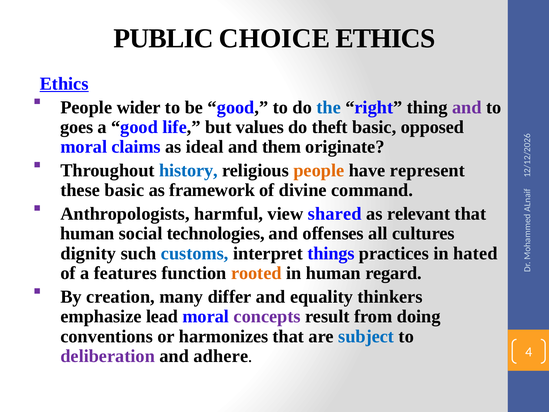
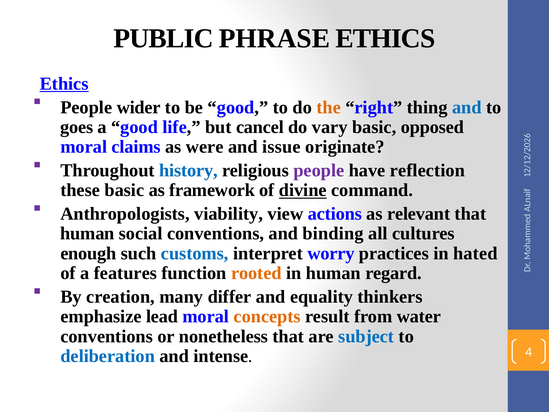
CHOICE: CHOICE -> PHRASE (274, 39)
the colour: blue -> orange (329, 107)
and colour: purple -> blue (467, 107)
values: values -> cancel (260, 127)
theft: theft -> vary (330, 127)
ideal: ideal -> were (205, 147)
them: them -> issue (281, 147)
people colour: orange -> purple (319, 170)
represent: represent -> reflection (427, 170)
divine underline: none -> present (303, 190)
harmful: harmful -> viability (229, 214)
shared: shared -> actions (335, 214)
social technologies: technologies -> conventions (216, 233)
offenses: offenses -> binding (333, 233)
dignity: dignity -> enough (88, 253)
things: things -> worry (331, 253)
concepts colour: purple -> orange (267, 316)
doing: doing -> water (419, 316)
harmonizes: harmonizes -> nonetheless (223, 336)
deliberation colour: purple -> blue (108, 356)
adhere: adhere -> intense (221, 356)
